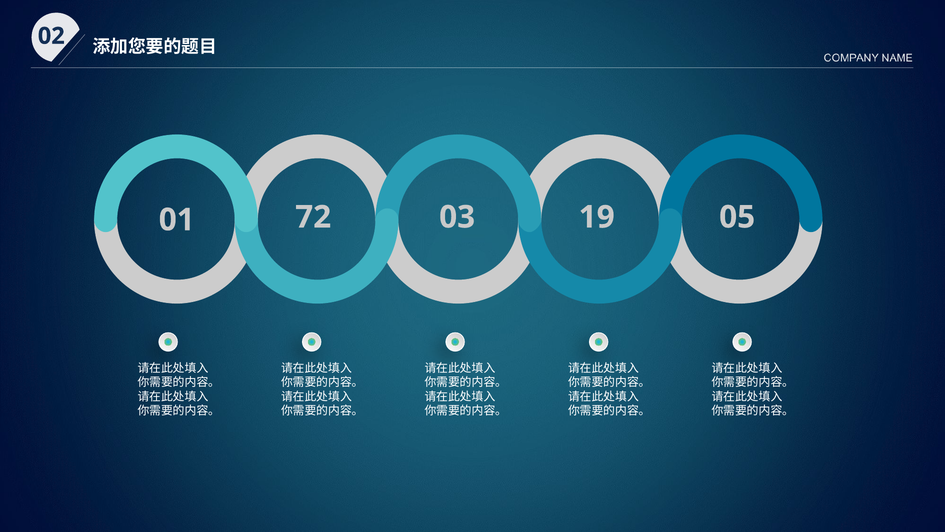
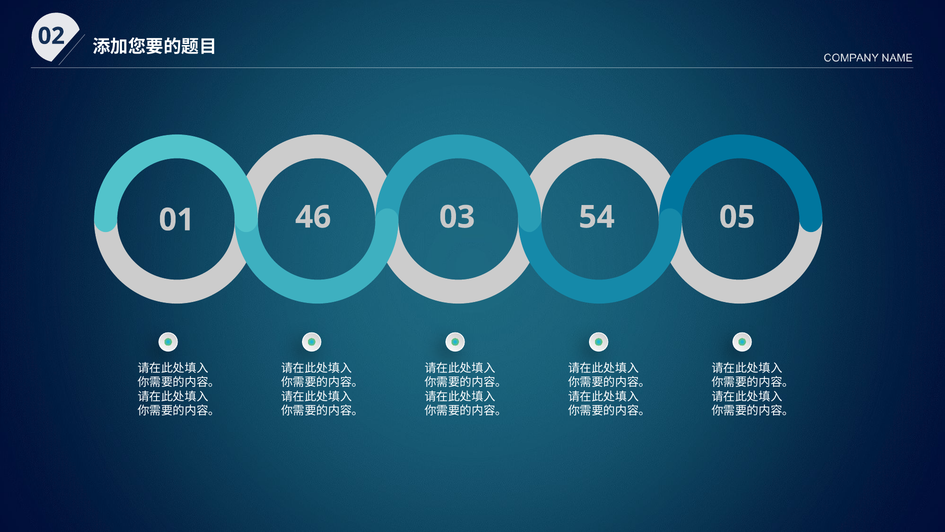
72: 72 -> 46 (313, 217)
19: 19 -> 54 (597, 217)
